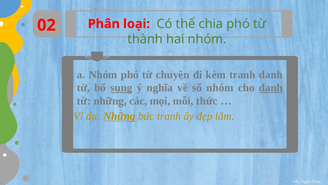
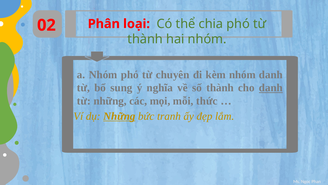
kèm tranh: tranh -> nhóm (242, 74)
sung underline: present -> none (121, 88)
số nhóm: nhóm -> thành (220, 88)
